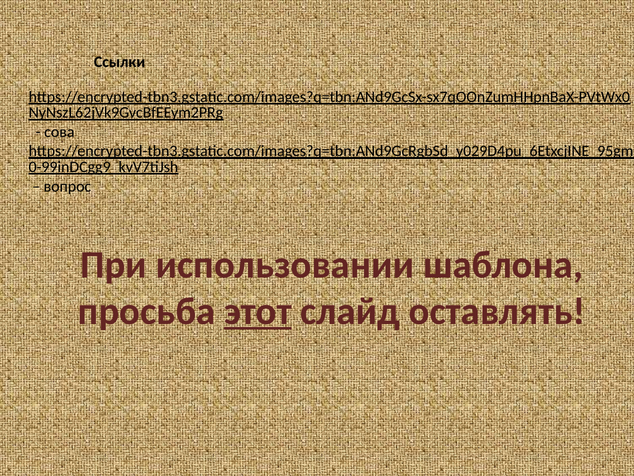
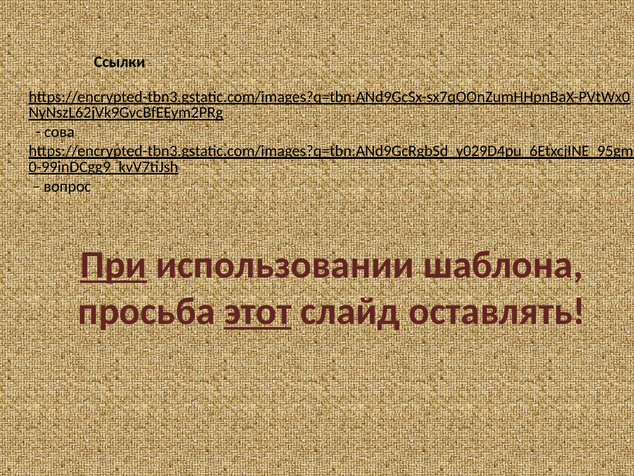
При underline: none -> present (114, 265)
